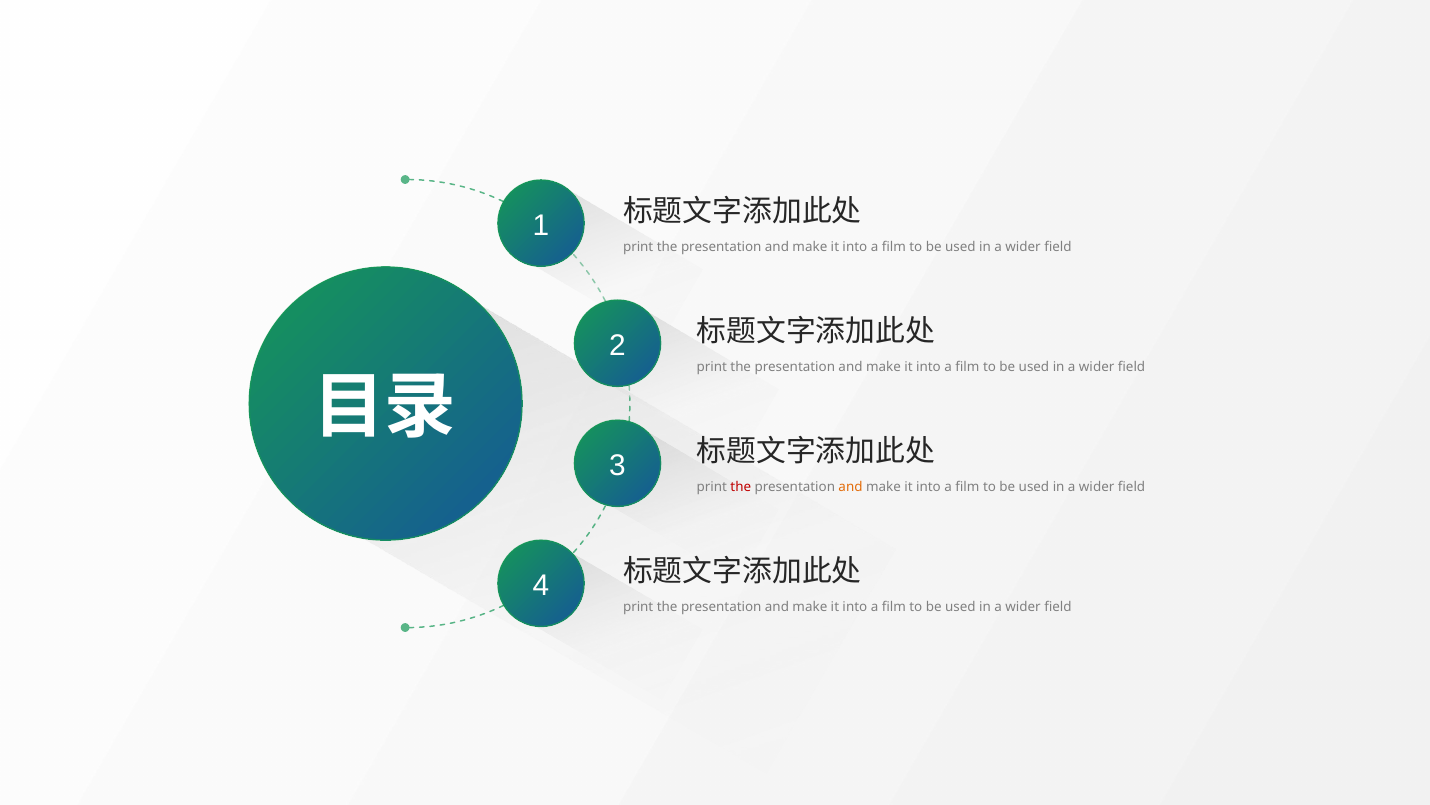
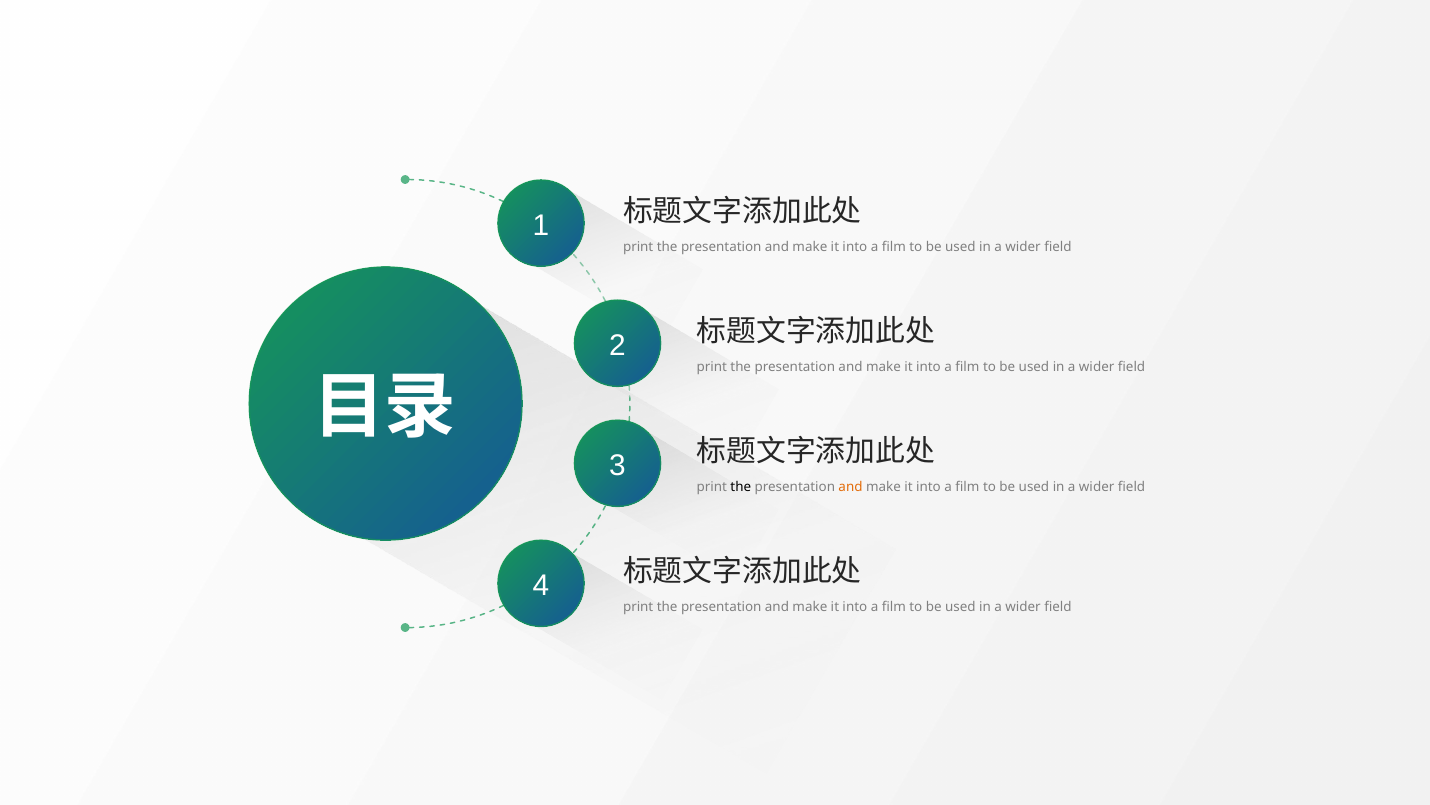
the colour: red -> black (741, 487)
